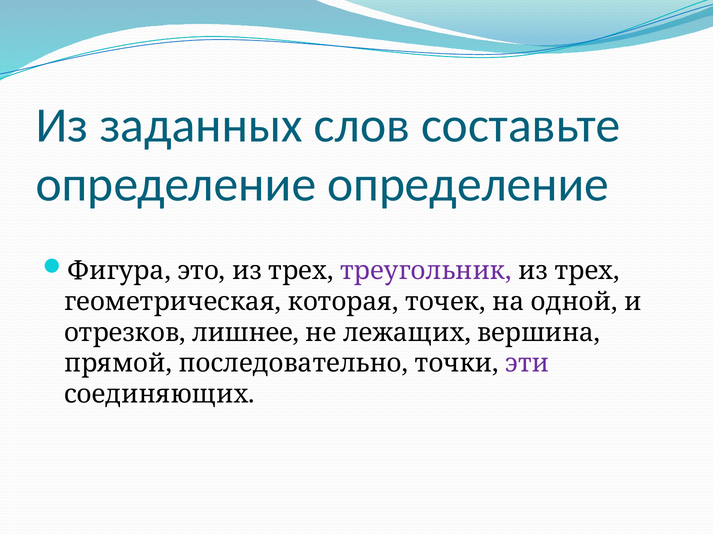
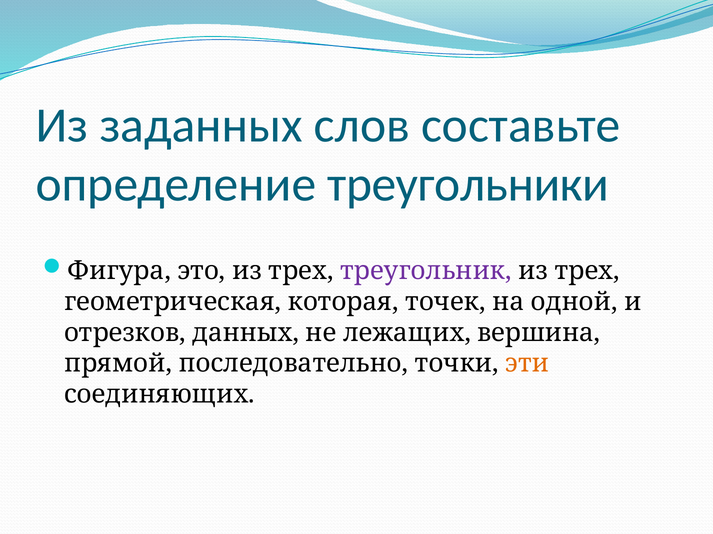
определение определение: определение -> треугольники (468, 185)
лишнее: лишнее -> данных (246, 333)
эти colour: purple -> orange (527, 364)
